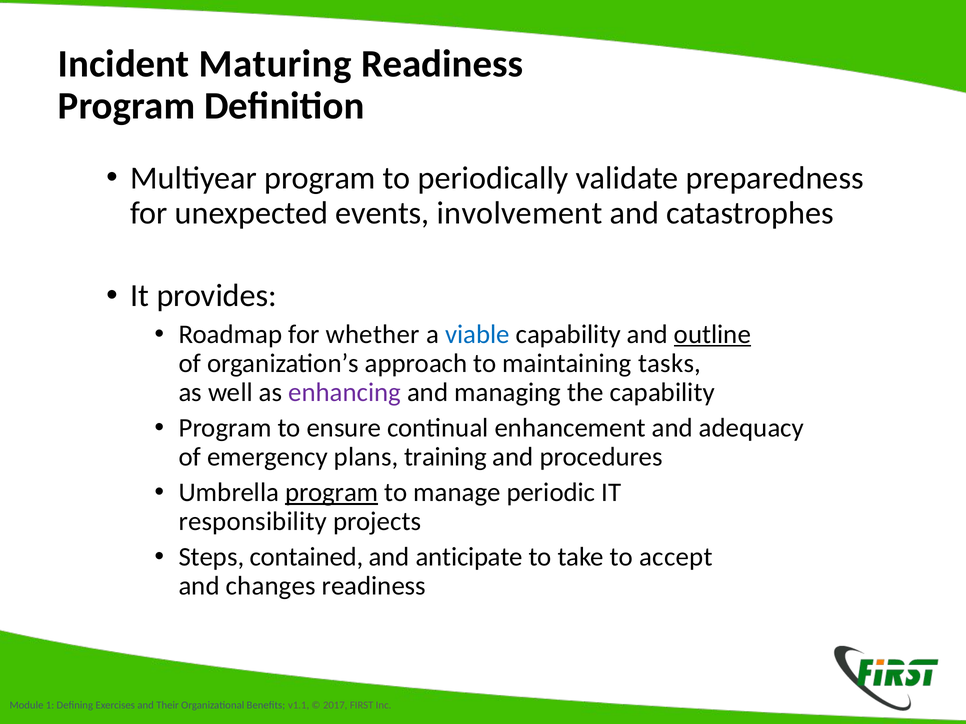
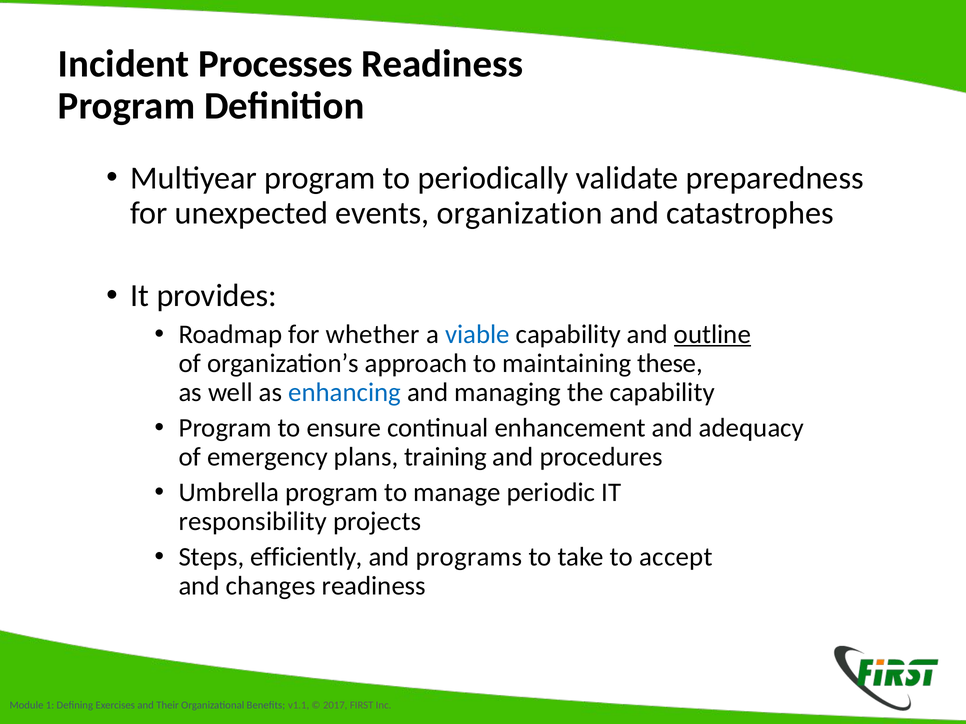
Maturing: Maturing -> Processes (276, 64)
involvement: involvement -> organization (520, 213)
tasks: tasks -> these (670, 364)
enhancing colour: purple -> blue (345, 392)
program underline: present -> none (332, 493)
contained: contained -> efficiently (306, 557)
anticipate: anticipate -> programs (469, 557)
